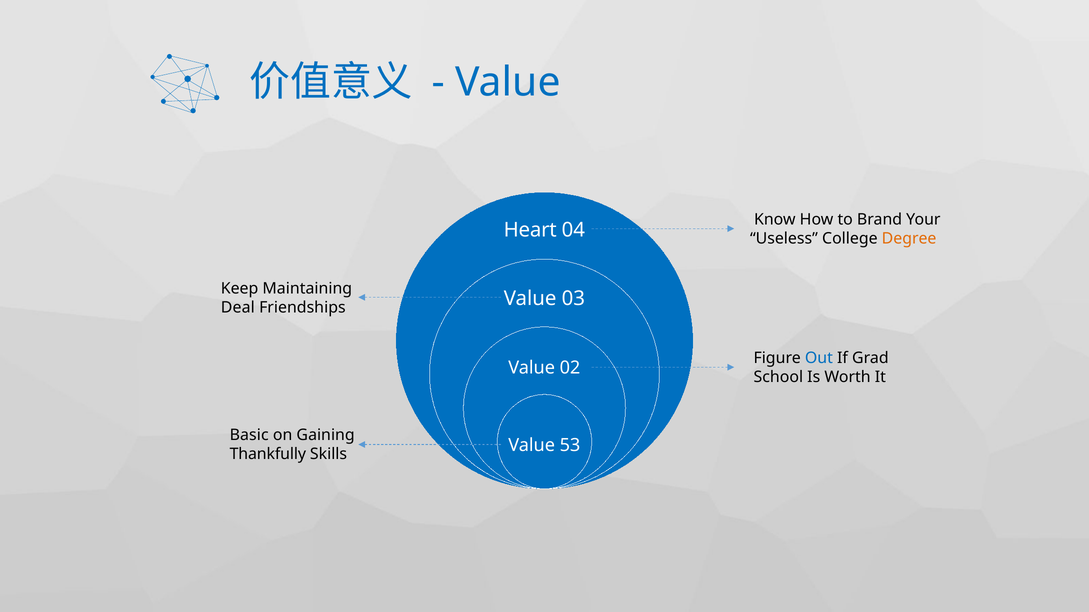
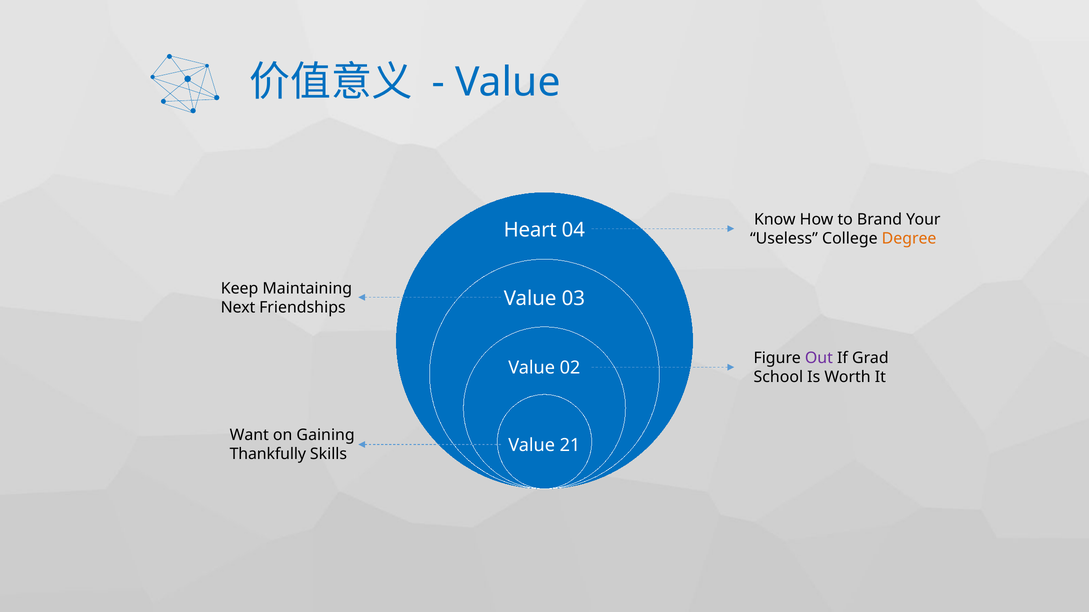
Deal: Deal -> Next (238, 308)
Out colour: blue -> purple (819, 358)
Basic: Basic -> Want (249, 435)
53: 53 -> 21 (570, 445)
